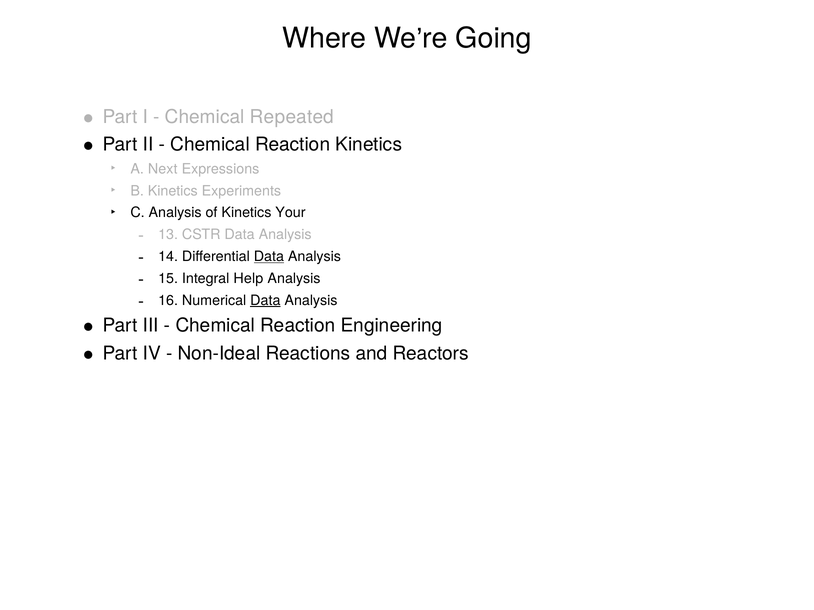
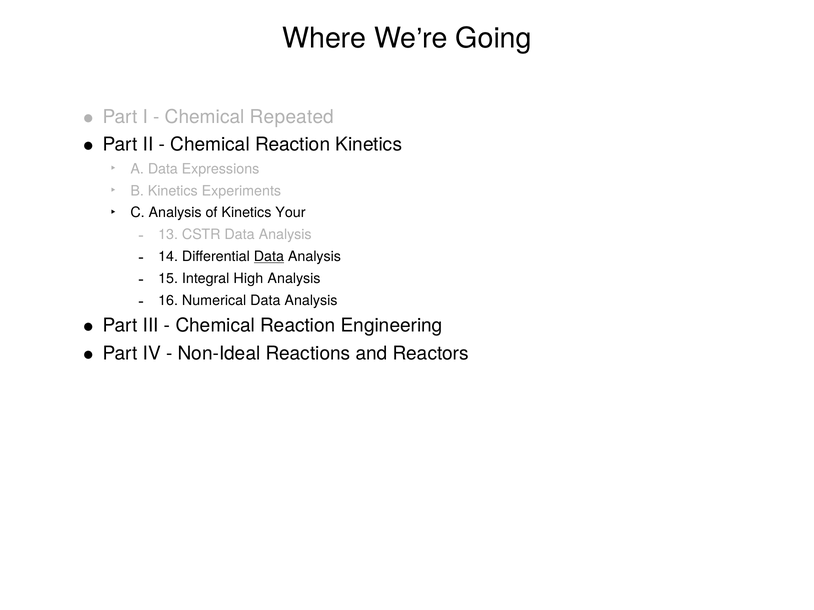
A Next: Next -> Data (163, 169)
Help: Help -> High (248, 279)
Data underline: present -> none (265, 301)
